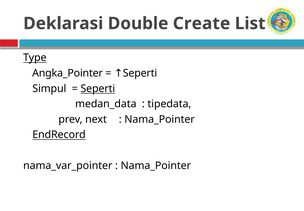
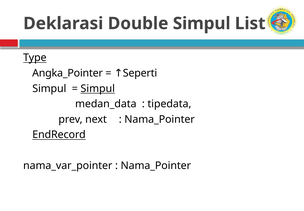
Double Create: Create -> Simpul (202, 23)
Seperti: Seperti -> Simpul (98, 88)
